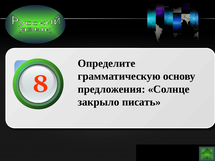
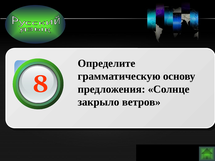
писать: писать -> ветров (141, 102)
